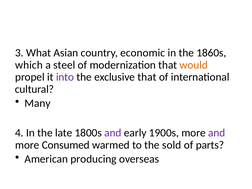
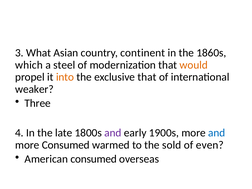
economic: economic -> continent (143, 53)
into colour: purple -> orange (65, 77)
cultural: cultural -> weaker (34, 89)
Many: Many -> Three (38, 103)
and colour: purple -> blue (217, 133)
parts: parts -> even (210, 145)
American producing: producing -> consumed (94, 159)
